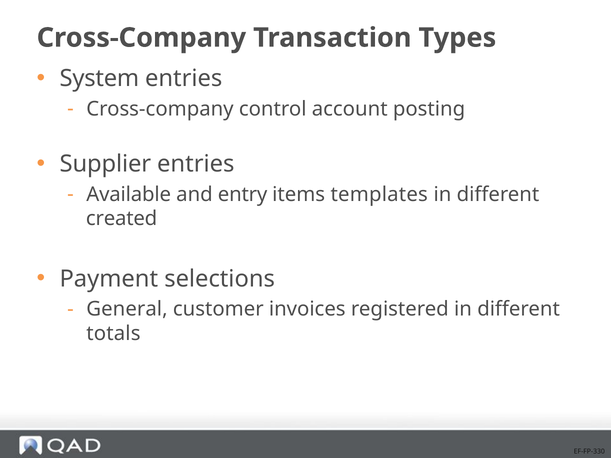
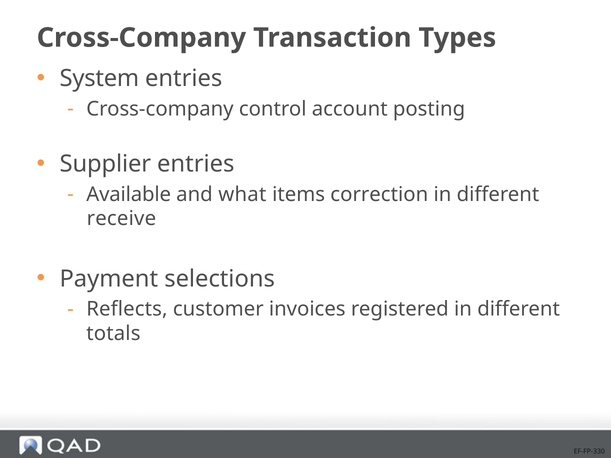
entry: entry -> what (242, 194)
templates: templates -> correction (379, 194)
created: created -> receive (121, 219)
General: General -> Reflects (127, 309)
